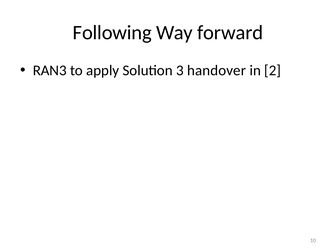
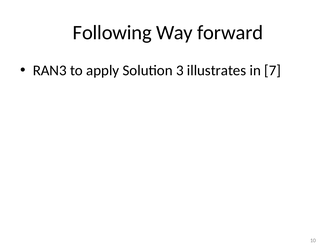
handover: handover -> illustrates (217, 70)
2: 2 -> 7 (273, 70)
